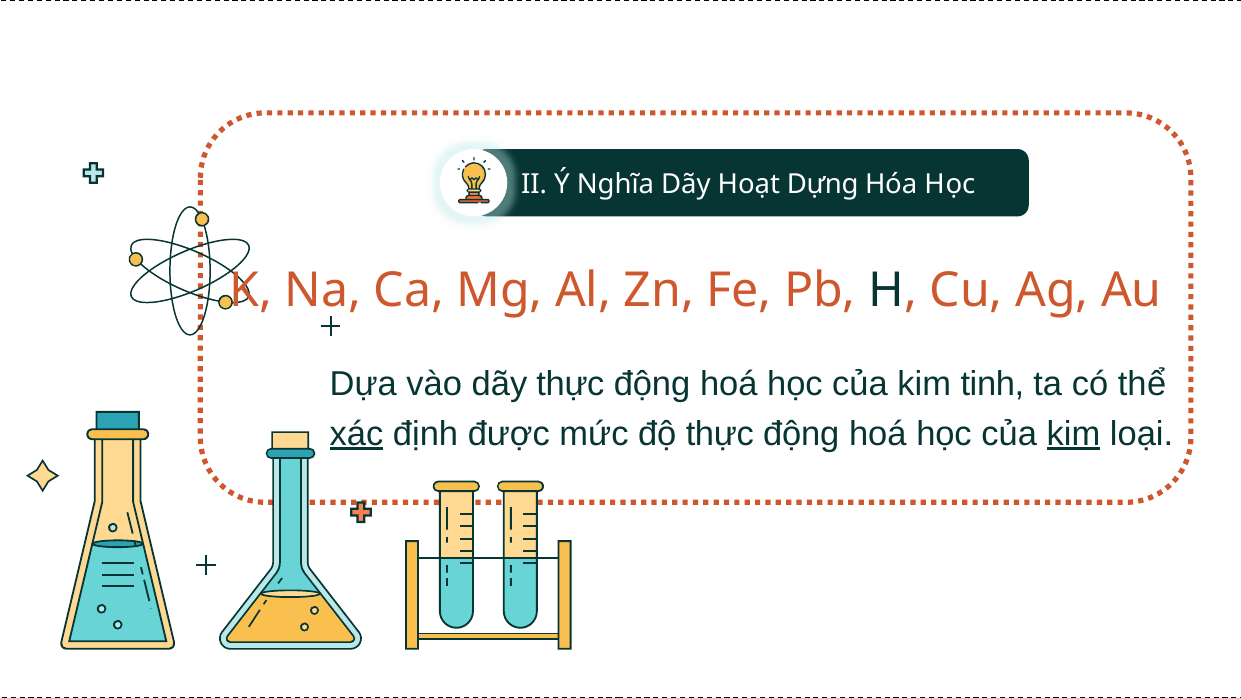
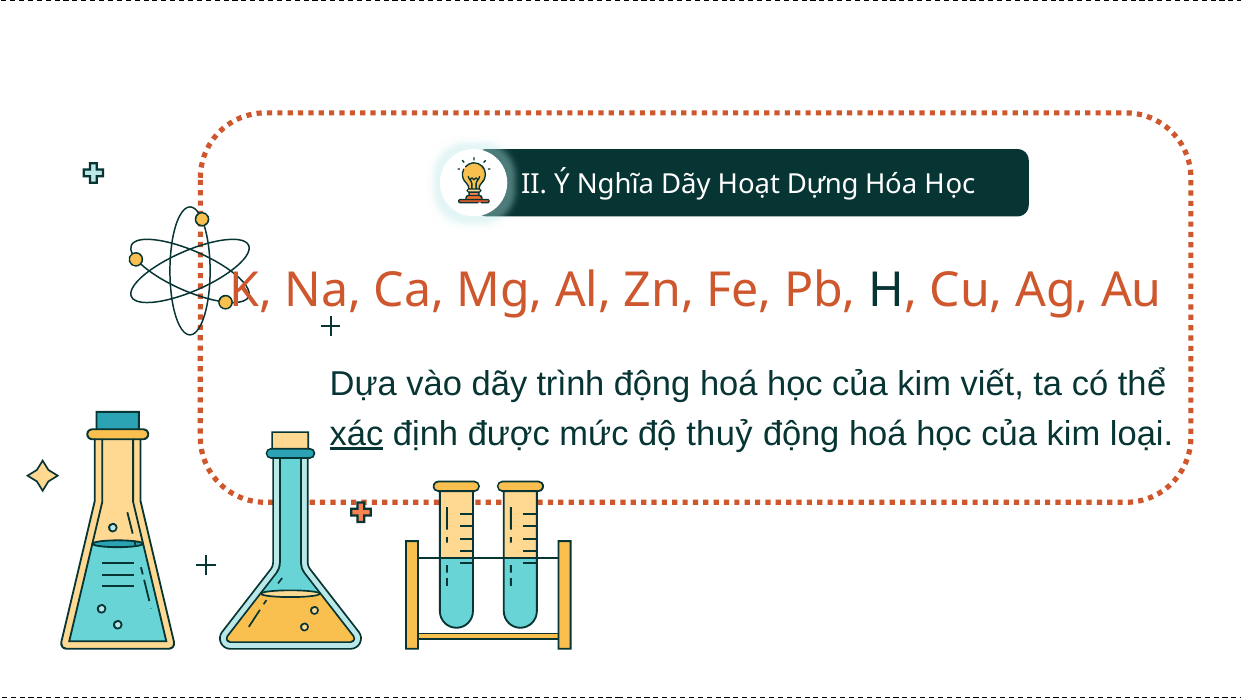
dãy thực: thực -> trình (570, 384)
tinh: tinh -> viết (992, 384)
độ thực: thực -> thuỷ (719, 434)
kim underline: present -> none (1073, 434)
